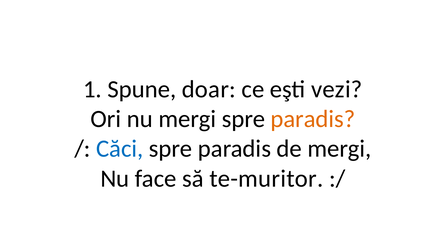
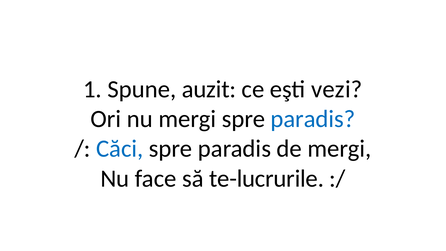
doar: doar -> auzit (209, 89)
paradis colour: orange -> blue (313, 119)
te-muritor: te-muritor -> te-lucrurile (267, 178)
